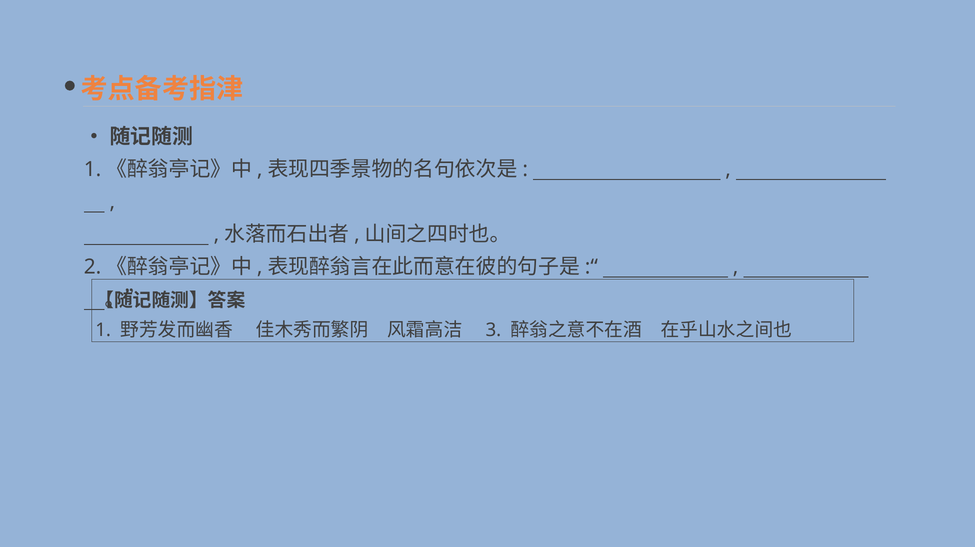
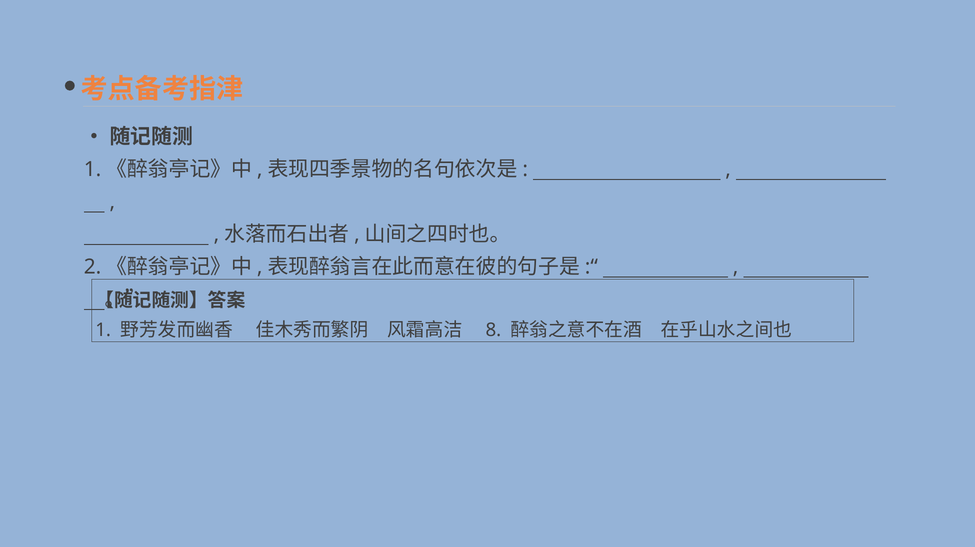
3: 3 -> 8 (493, 330)
